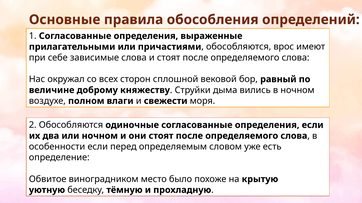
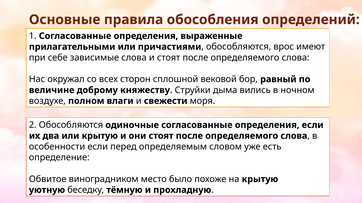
или ночном: ночном -> крытую (100, 136)
